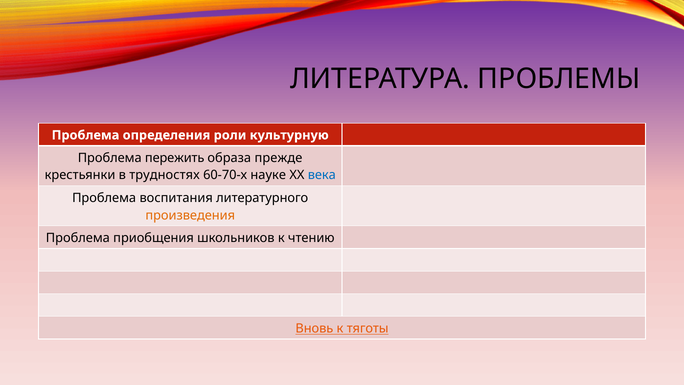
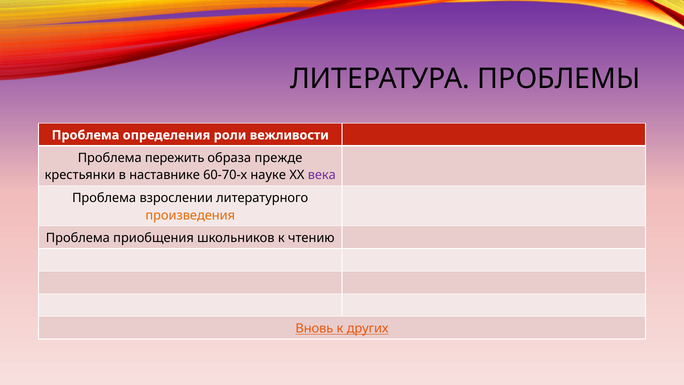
культурную: культурную -> вежливости (289, 135)
трудностях: трудностях -> наставнике (165, 175)
века colour: blue -> purple (322, 175)
воспитания: воспитания -> взрослении (176, 198)
тяготы: тяготы -> других (368, 328)
